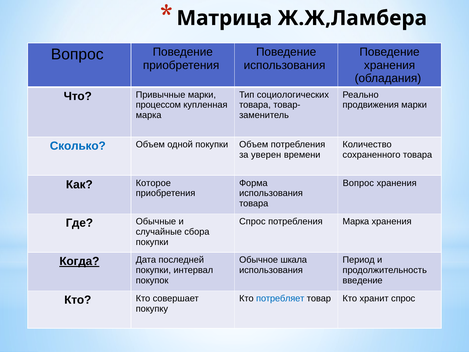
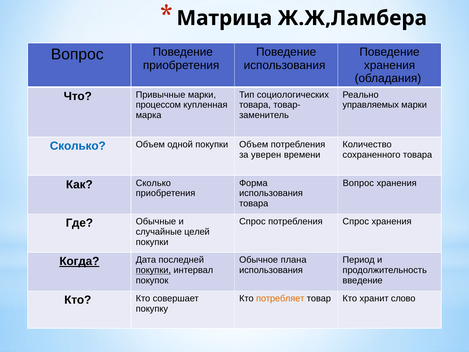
продвижения: продвижения -> управляемых (371, 105)
Как Которое: Которое -> Сколько (153, 183)
потребления Марка: Марка -> Спрос (356, 221)
сбора: сбора -> целей (197, 232)
шкала: шкала -> плана (294, 260)
покупки underline: none -> present (153, 270)
потребляет colour: blue -> orange (280, 298)
хранит спрос: спрос -> слово (403, 298)
